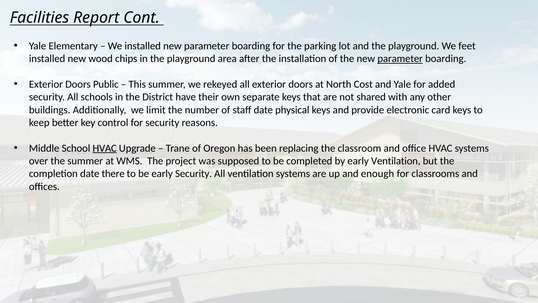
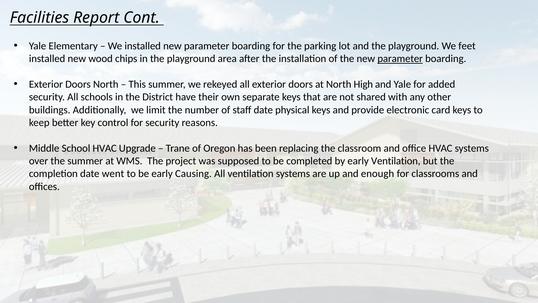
Doors Public: Public -> North (106, 84)
Cost: Cost -> High (363, 84)
HVAC underline: present -> none (105, 148)
there: there -> went (113, 174)
early Security: Security -> Causing (193, 174)
